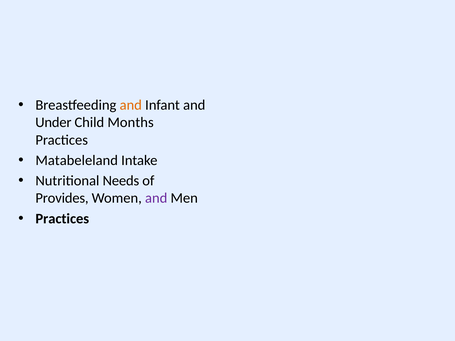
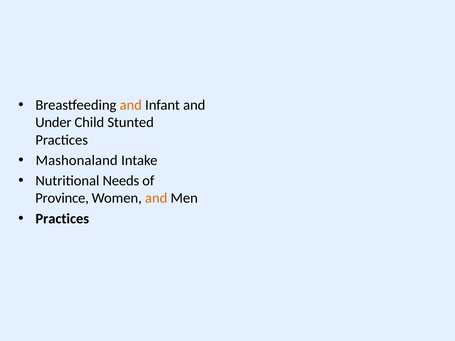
Months: Months -> Stunted (131, 123)
Matabeleland: Matabeleland -> Mashonaland (77, 160)
Provides: Provides -> Province (62, 198)
and colour: purple -> orange (156, 198)
